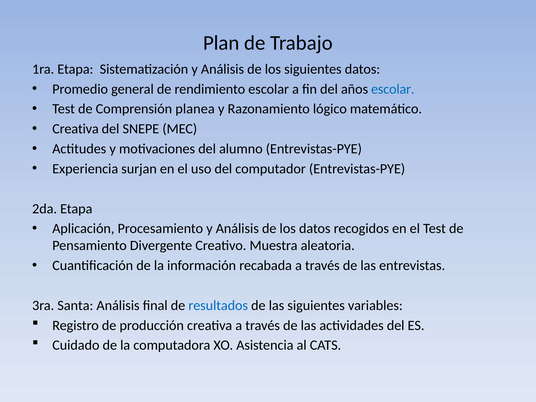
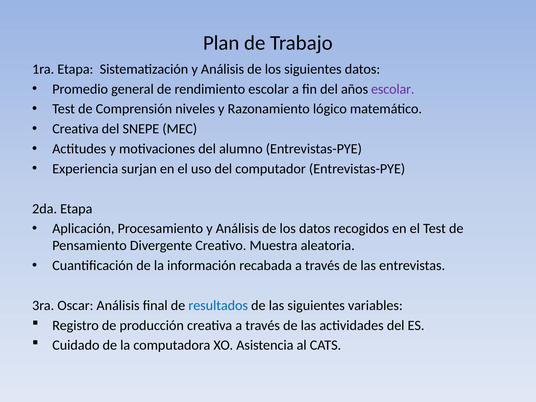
escolar colour: blue -> purple (393, 89)
planea: planea -> niveles (195, 109)
Santa: Santa -> Oscar (75, 305)
